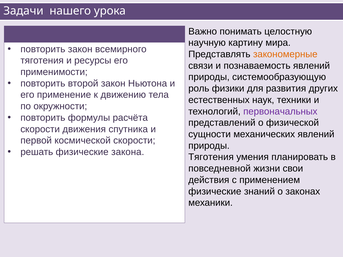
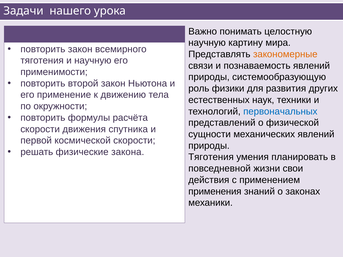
и ресурсы: ресурсы -> научную (93, 61)
первоначальных colour: purple -> blue (280, 111)
физические: физические -> применения (215, 192)
